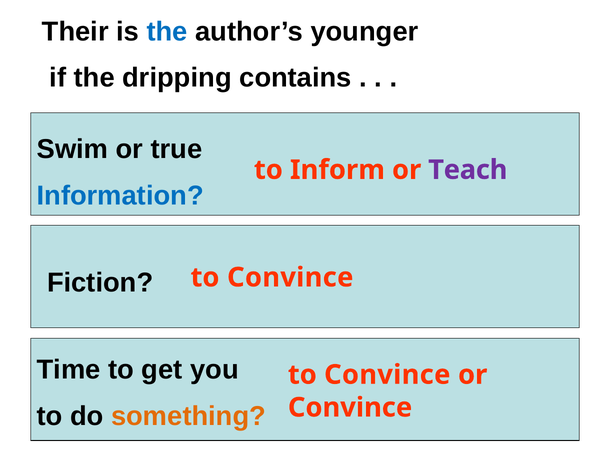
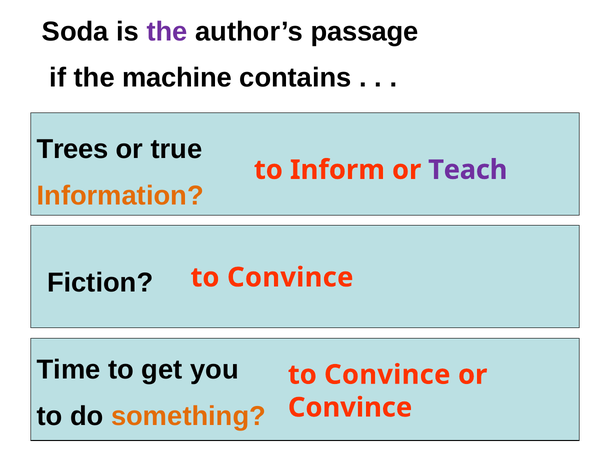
Their: Their -> Soda (75, 32)
the colour: blue -> purple (167, 32)
younger: younger -> passage (365, 32)
dripping: dripping -> machine (177, 78)
Swim: Swim -> Trees (73, 149)
Information colour: blue -> orange (120, 196)
